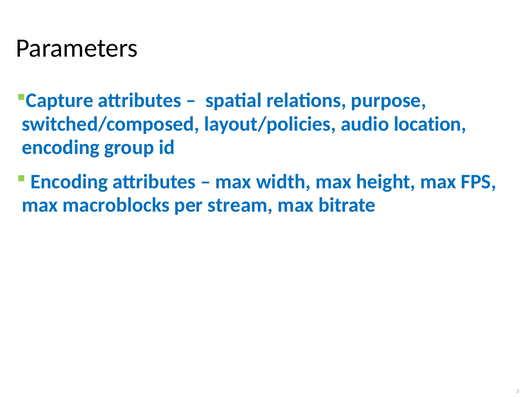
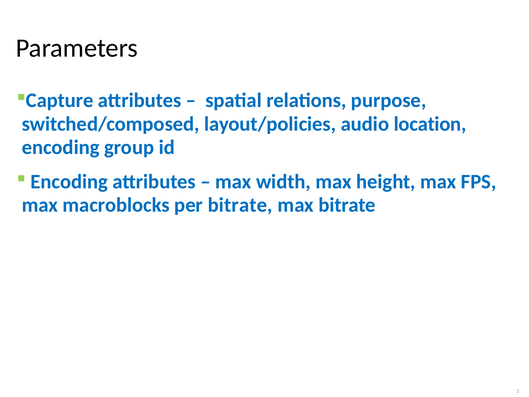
per stream: stream -> bitrate (240, 205)
